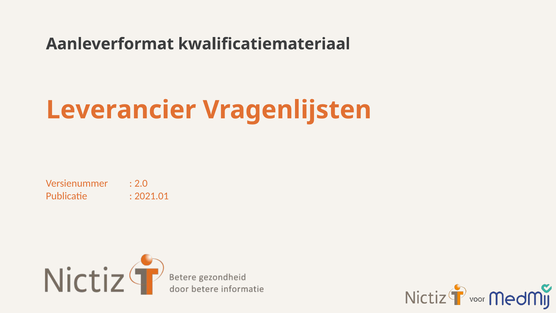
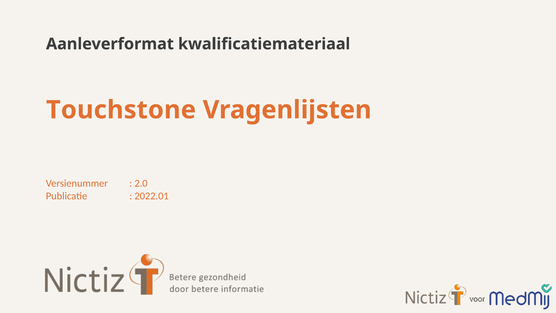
Leverancier: Leverancier -> Touchstone (121, 110)
2021.01: 2021.01 -> 2022.01 (152, 196)
